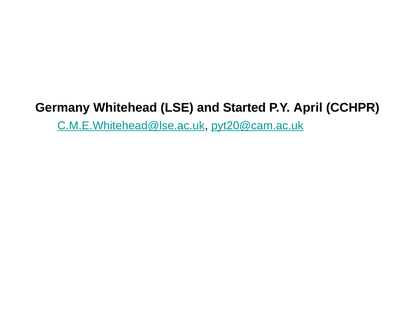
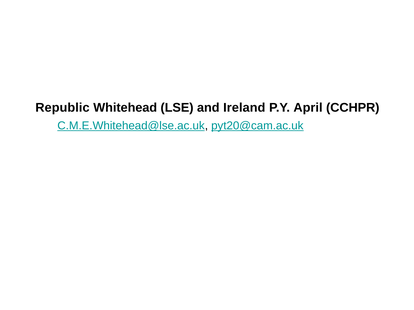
Germany: Germany -> Republic (62, 108)
Started: Started -> Ireland (244, 108)
